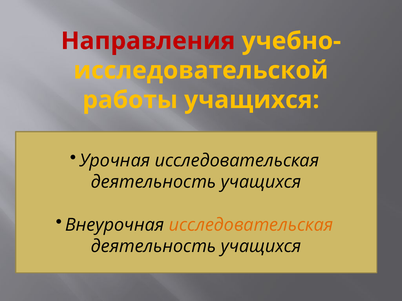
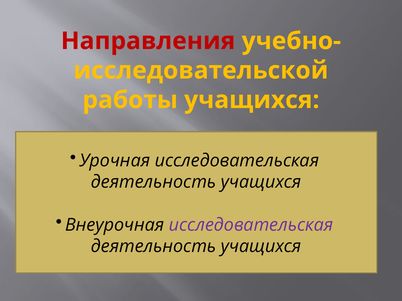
исследовательская colour: orange -> purple (251, 225)
